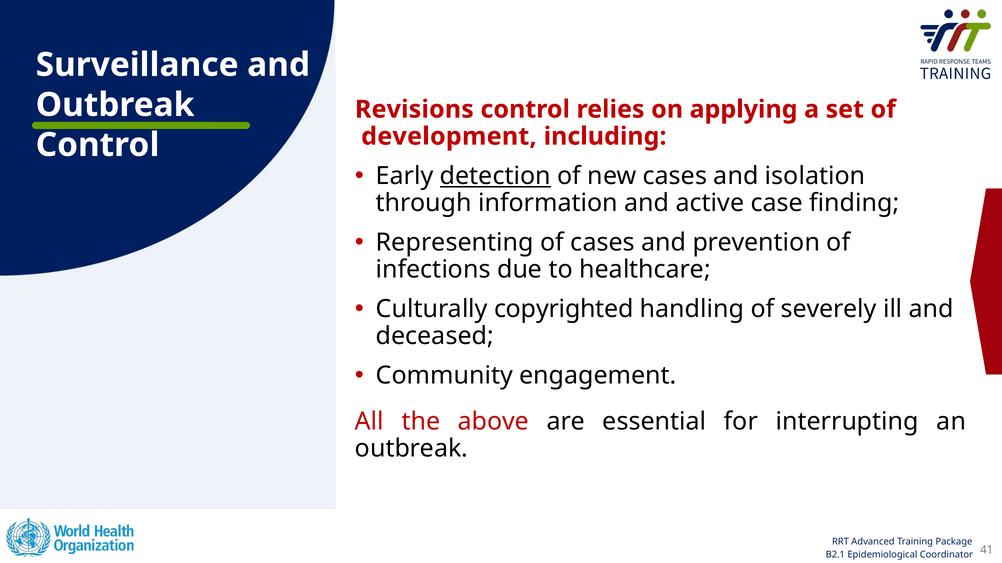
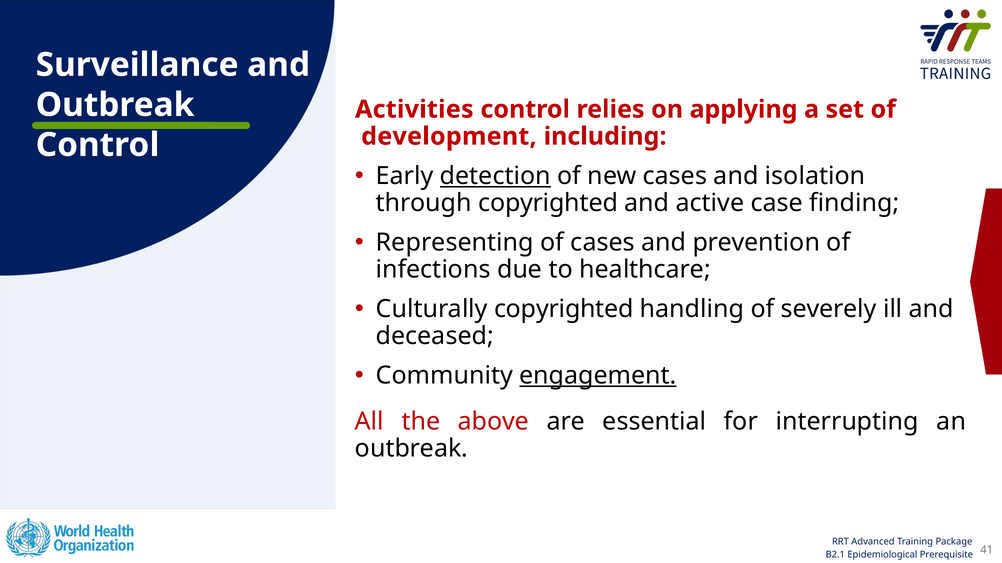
Revisions: Revisions -> Activities (414, 110)
through information: information -> copyrighted (548, 203)
engagement underline: none -> present (598, 376)
Coordinator: Coordinator -> Prerequisite (946, 555)
